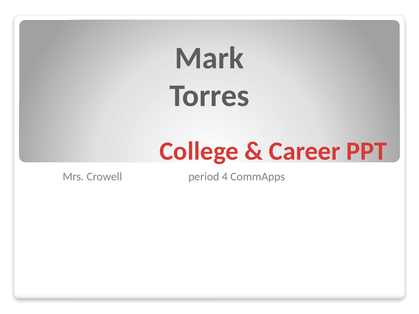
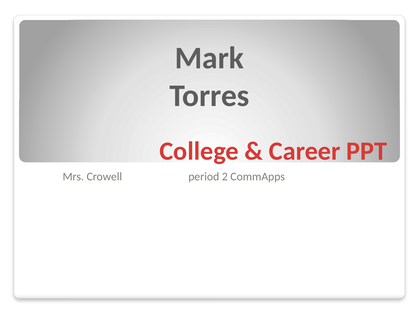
4: 4 -> 2 (225, 177)
